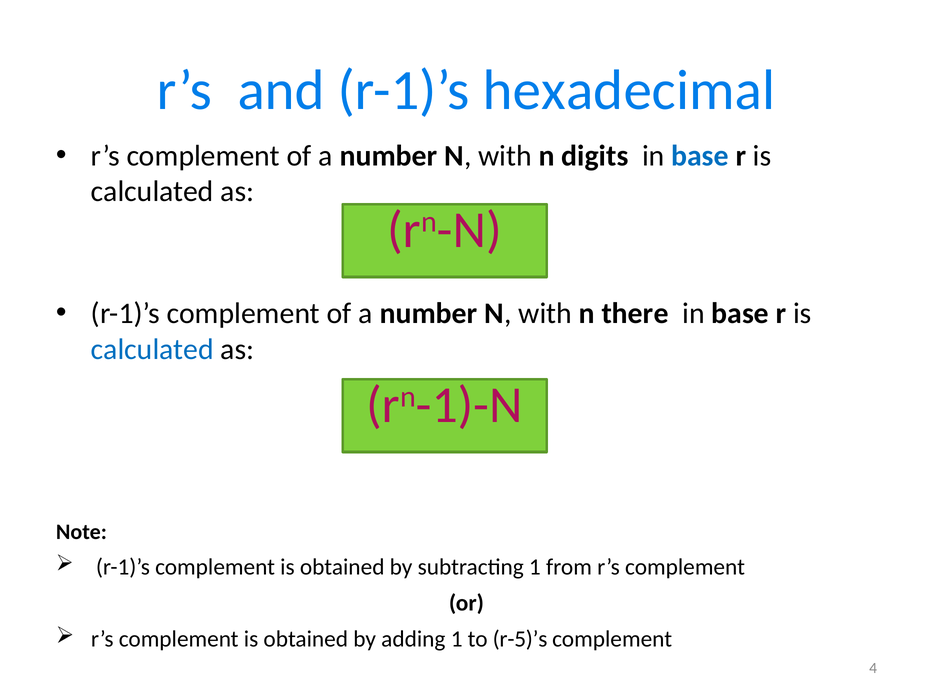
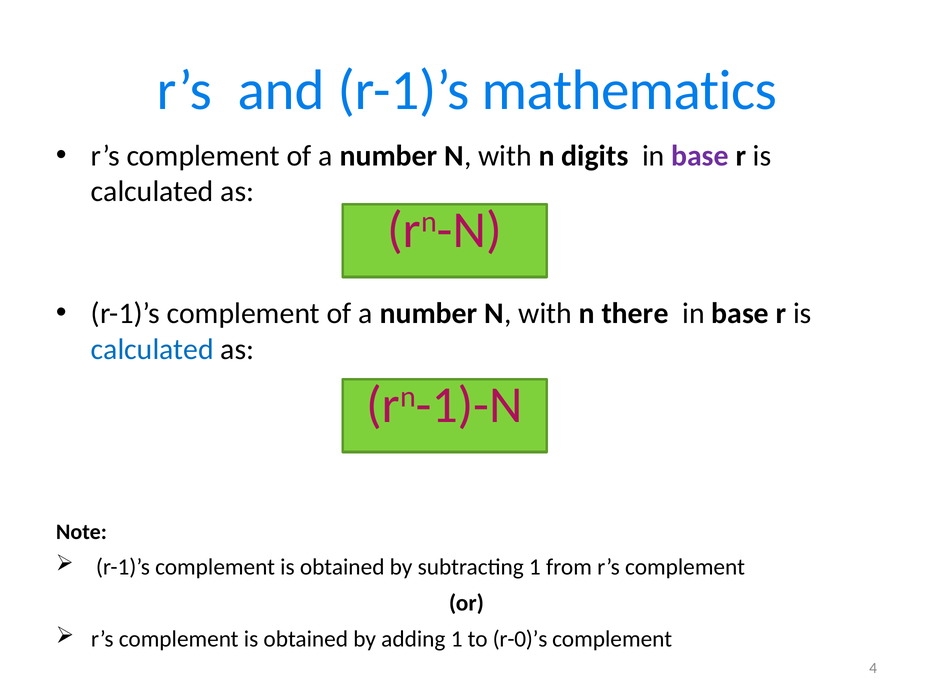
hexadecimal: hexadecimal -> mathematics (629, 90)
base colour: blue -> purple (700, 156)
r-5)’s: r-5)’s -> r-0)’s (520, 639)
